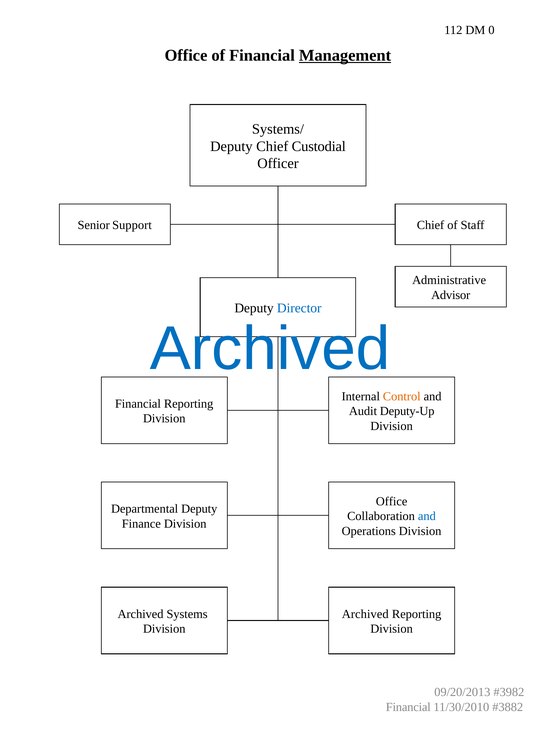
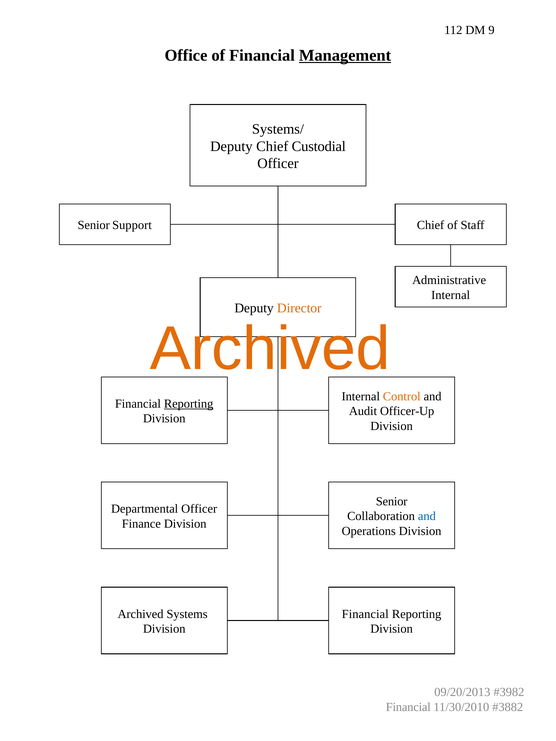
0: 0 -> 9 (491, 30)
Advisor: Advisor -> Internal (451, 295)
Director colour: blue -> orange (299, 308)
Archived colour: blue -> orange (270, 349)
Reporting underline: none -> present (189, 404)
Deputy-Up: Deputy-Up -> Officer-Up (407, 411)
Office: Office -> Senior (392, 502)
Departmental Deputy: Deputy -> Officer (199, 509)
Archived: Archived -> Financial (365, 614)
